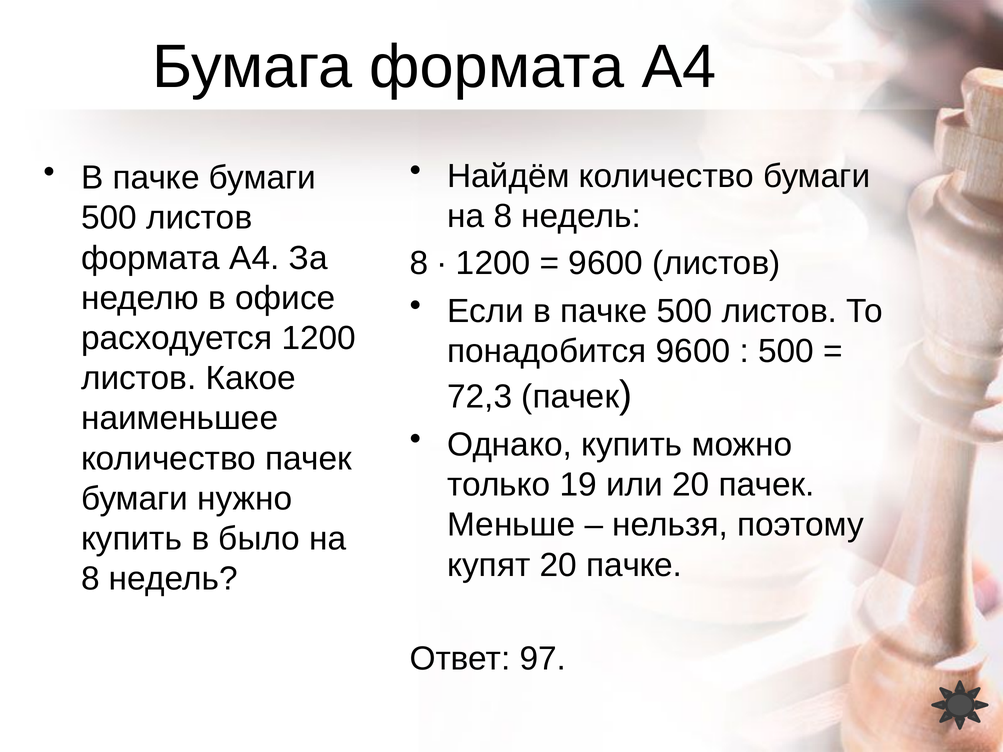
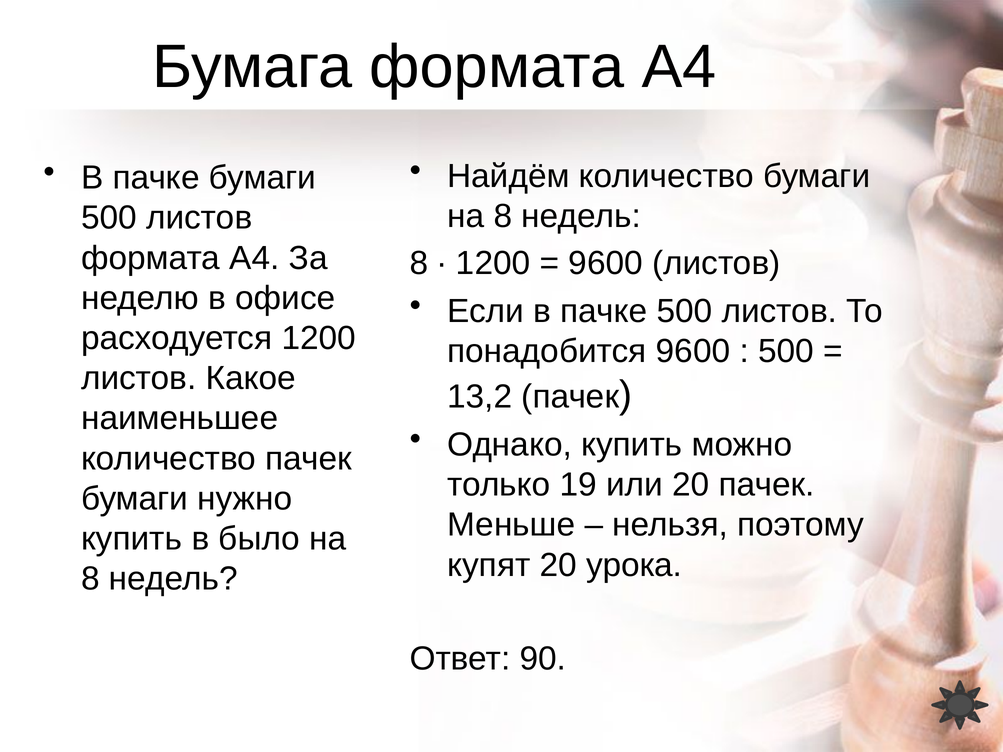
72,3: 72,3 -> 13,2 (480, 397)
20 пачке: пачке -> урока (634, 565)
97: 97 -> 90 (543, 659)
